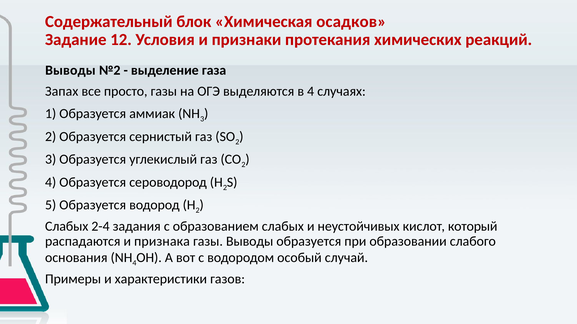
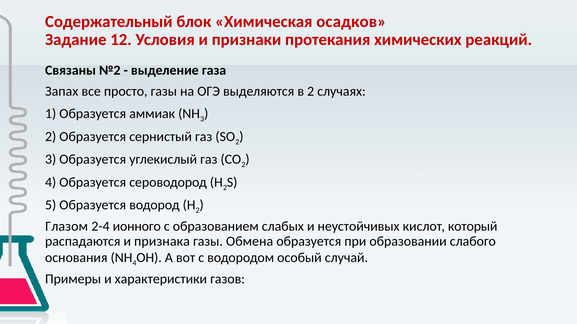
Выводы: Выводы -> Связаны (71, 70)
в 4: 4 -> 2 (311, 91)
Слабых: Слабых -> Глазом (67, 227)
задания: задания -> ионного (137, 227)
газы Выводы: Выводы -> Обмена (250, 242)
